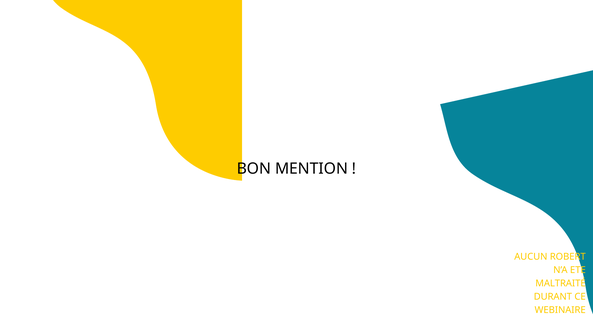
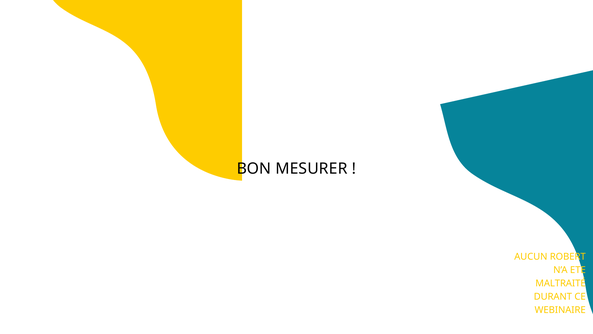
MENTION: MENTION -> MESURER (311, 168)
